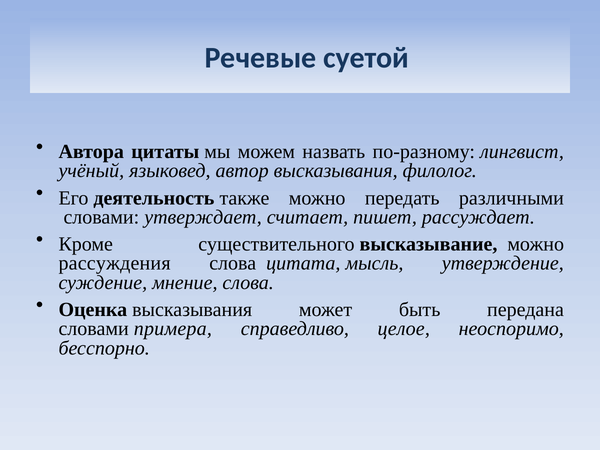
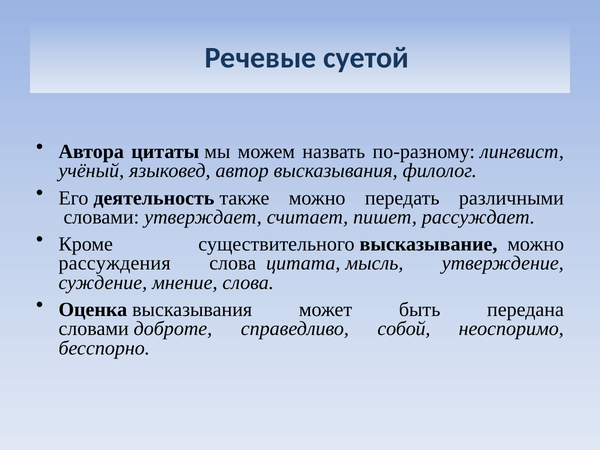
примера: примера -> доброте (173, 329)
целое: целое -> собой (404, 329)
